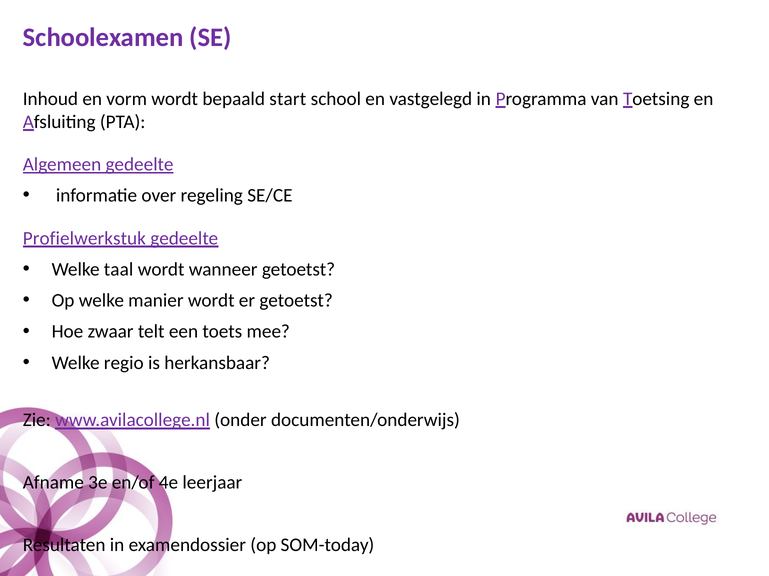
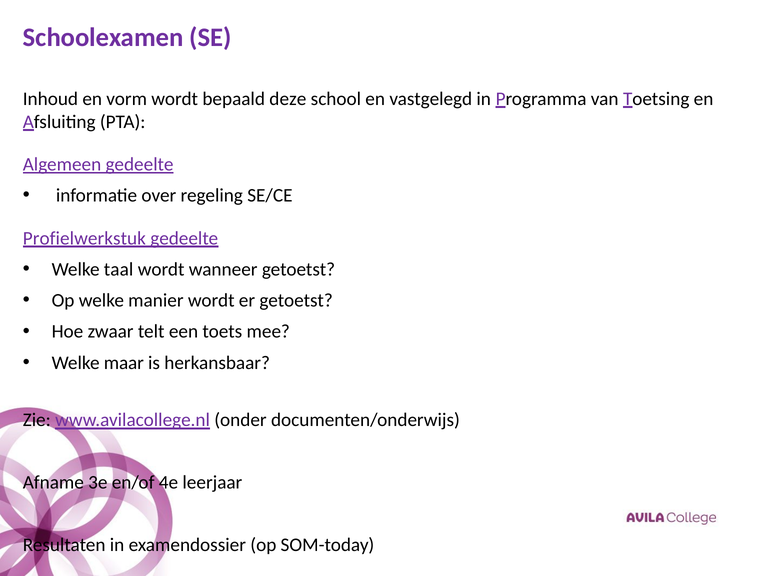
start: start -> deze (288, 99)
regio: regio -> maar (124, 363)
